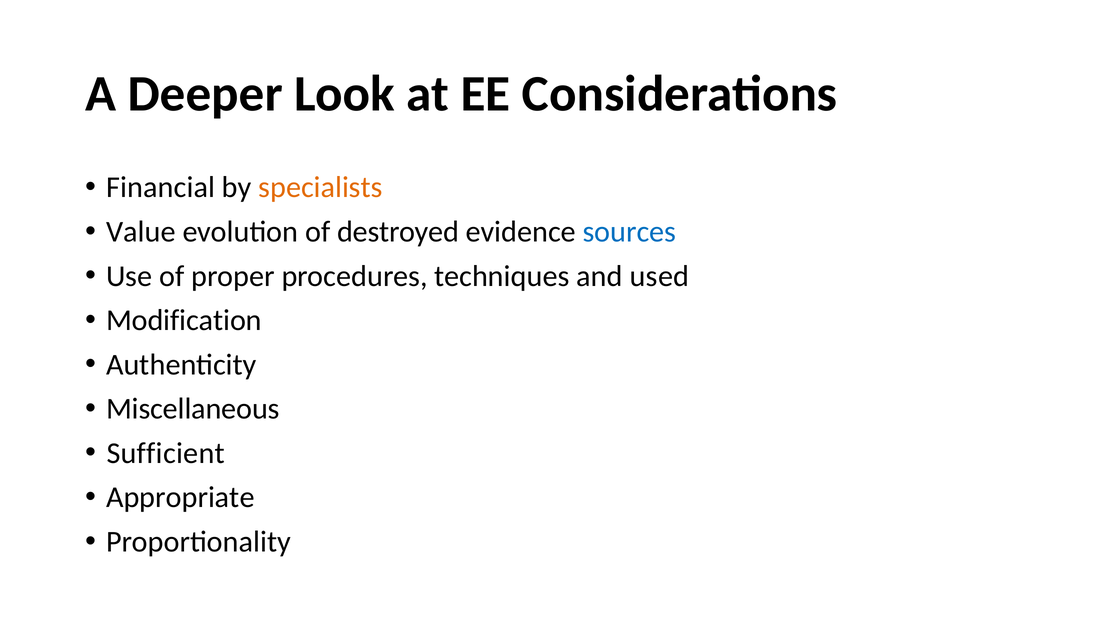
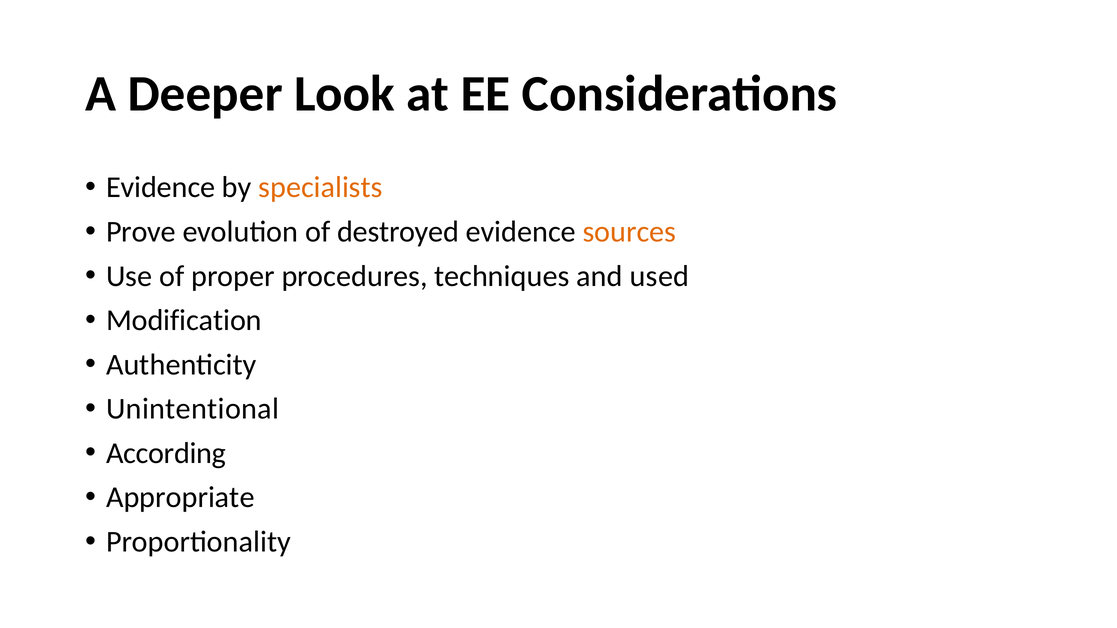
Financial: Financial -> Evidence (161, 188)
Value: Value -> Prove (141, 232)
sources colour: blue -> orange (629, 232)
Miscellaneous: Miscellaneous -> Unintentional (193, 409)
Sufficient: Sufficient -> According (166, 453)
